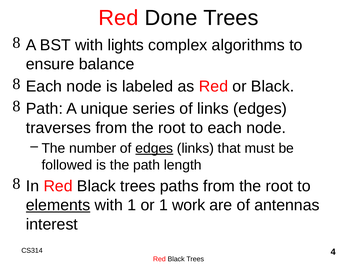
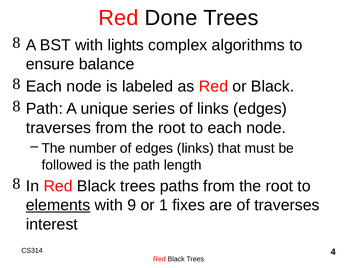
edges underline: present -> none (154, 148)
with 1: 1 -> 9 (132, 205)
work: work -> fixes (189, 205)
of antennas: antennas -> traverses (287, 205)
